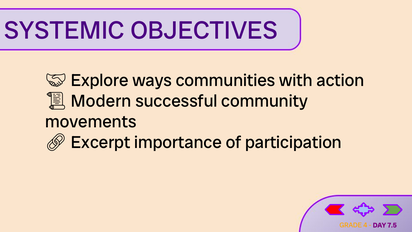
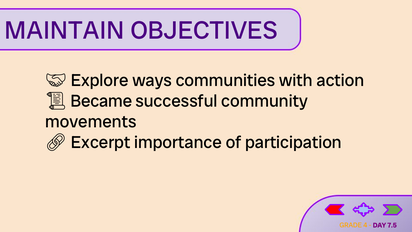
SYSTEMIC: SYSTEMIC -> MAINTAIN (64, 30)
Modern: Modern -> Became (101, 101)
